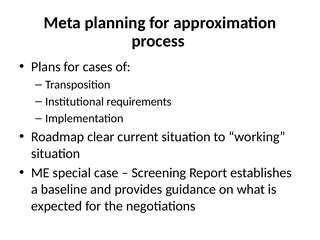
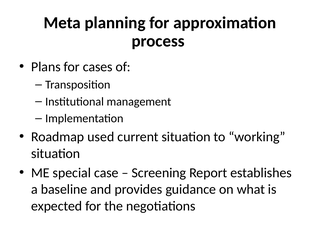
requirements: requirements -> management (139, 102)
clear: clear -> used (101, 137)
